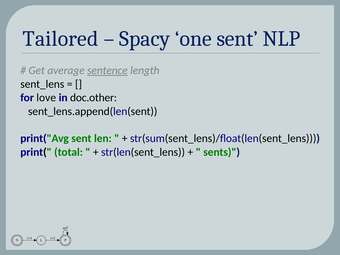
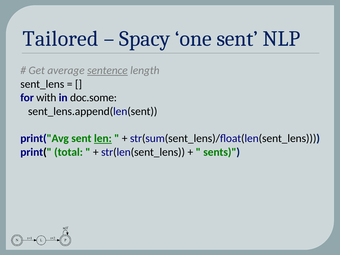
love: love -> with (46, 98)
doc.other: doc.other -> doc.some (94, 98)
len underline: none -> present (103, 138)
